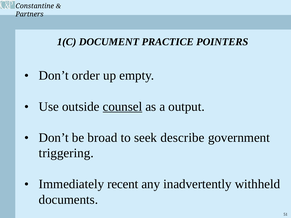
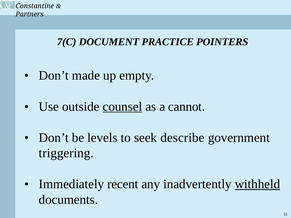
1(C: 1(C -> 7(C (67, 42)
order: order -> made (86, 76)
output: output -> cannot (187, 107)
broad: broad -> levels (102, 138)
withheld underline: none -> present (257, 184)
